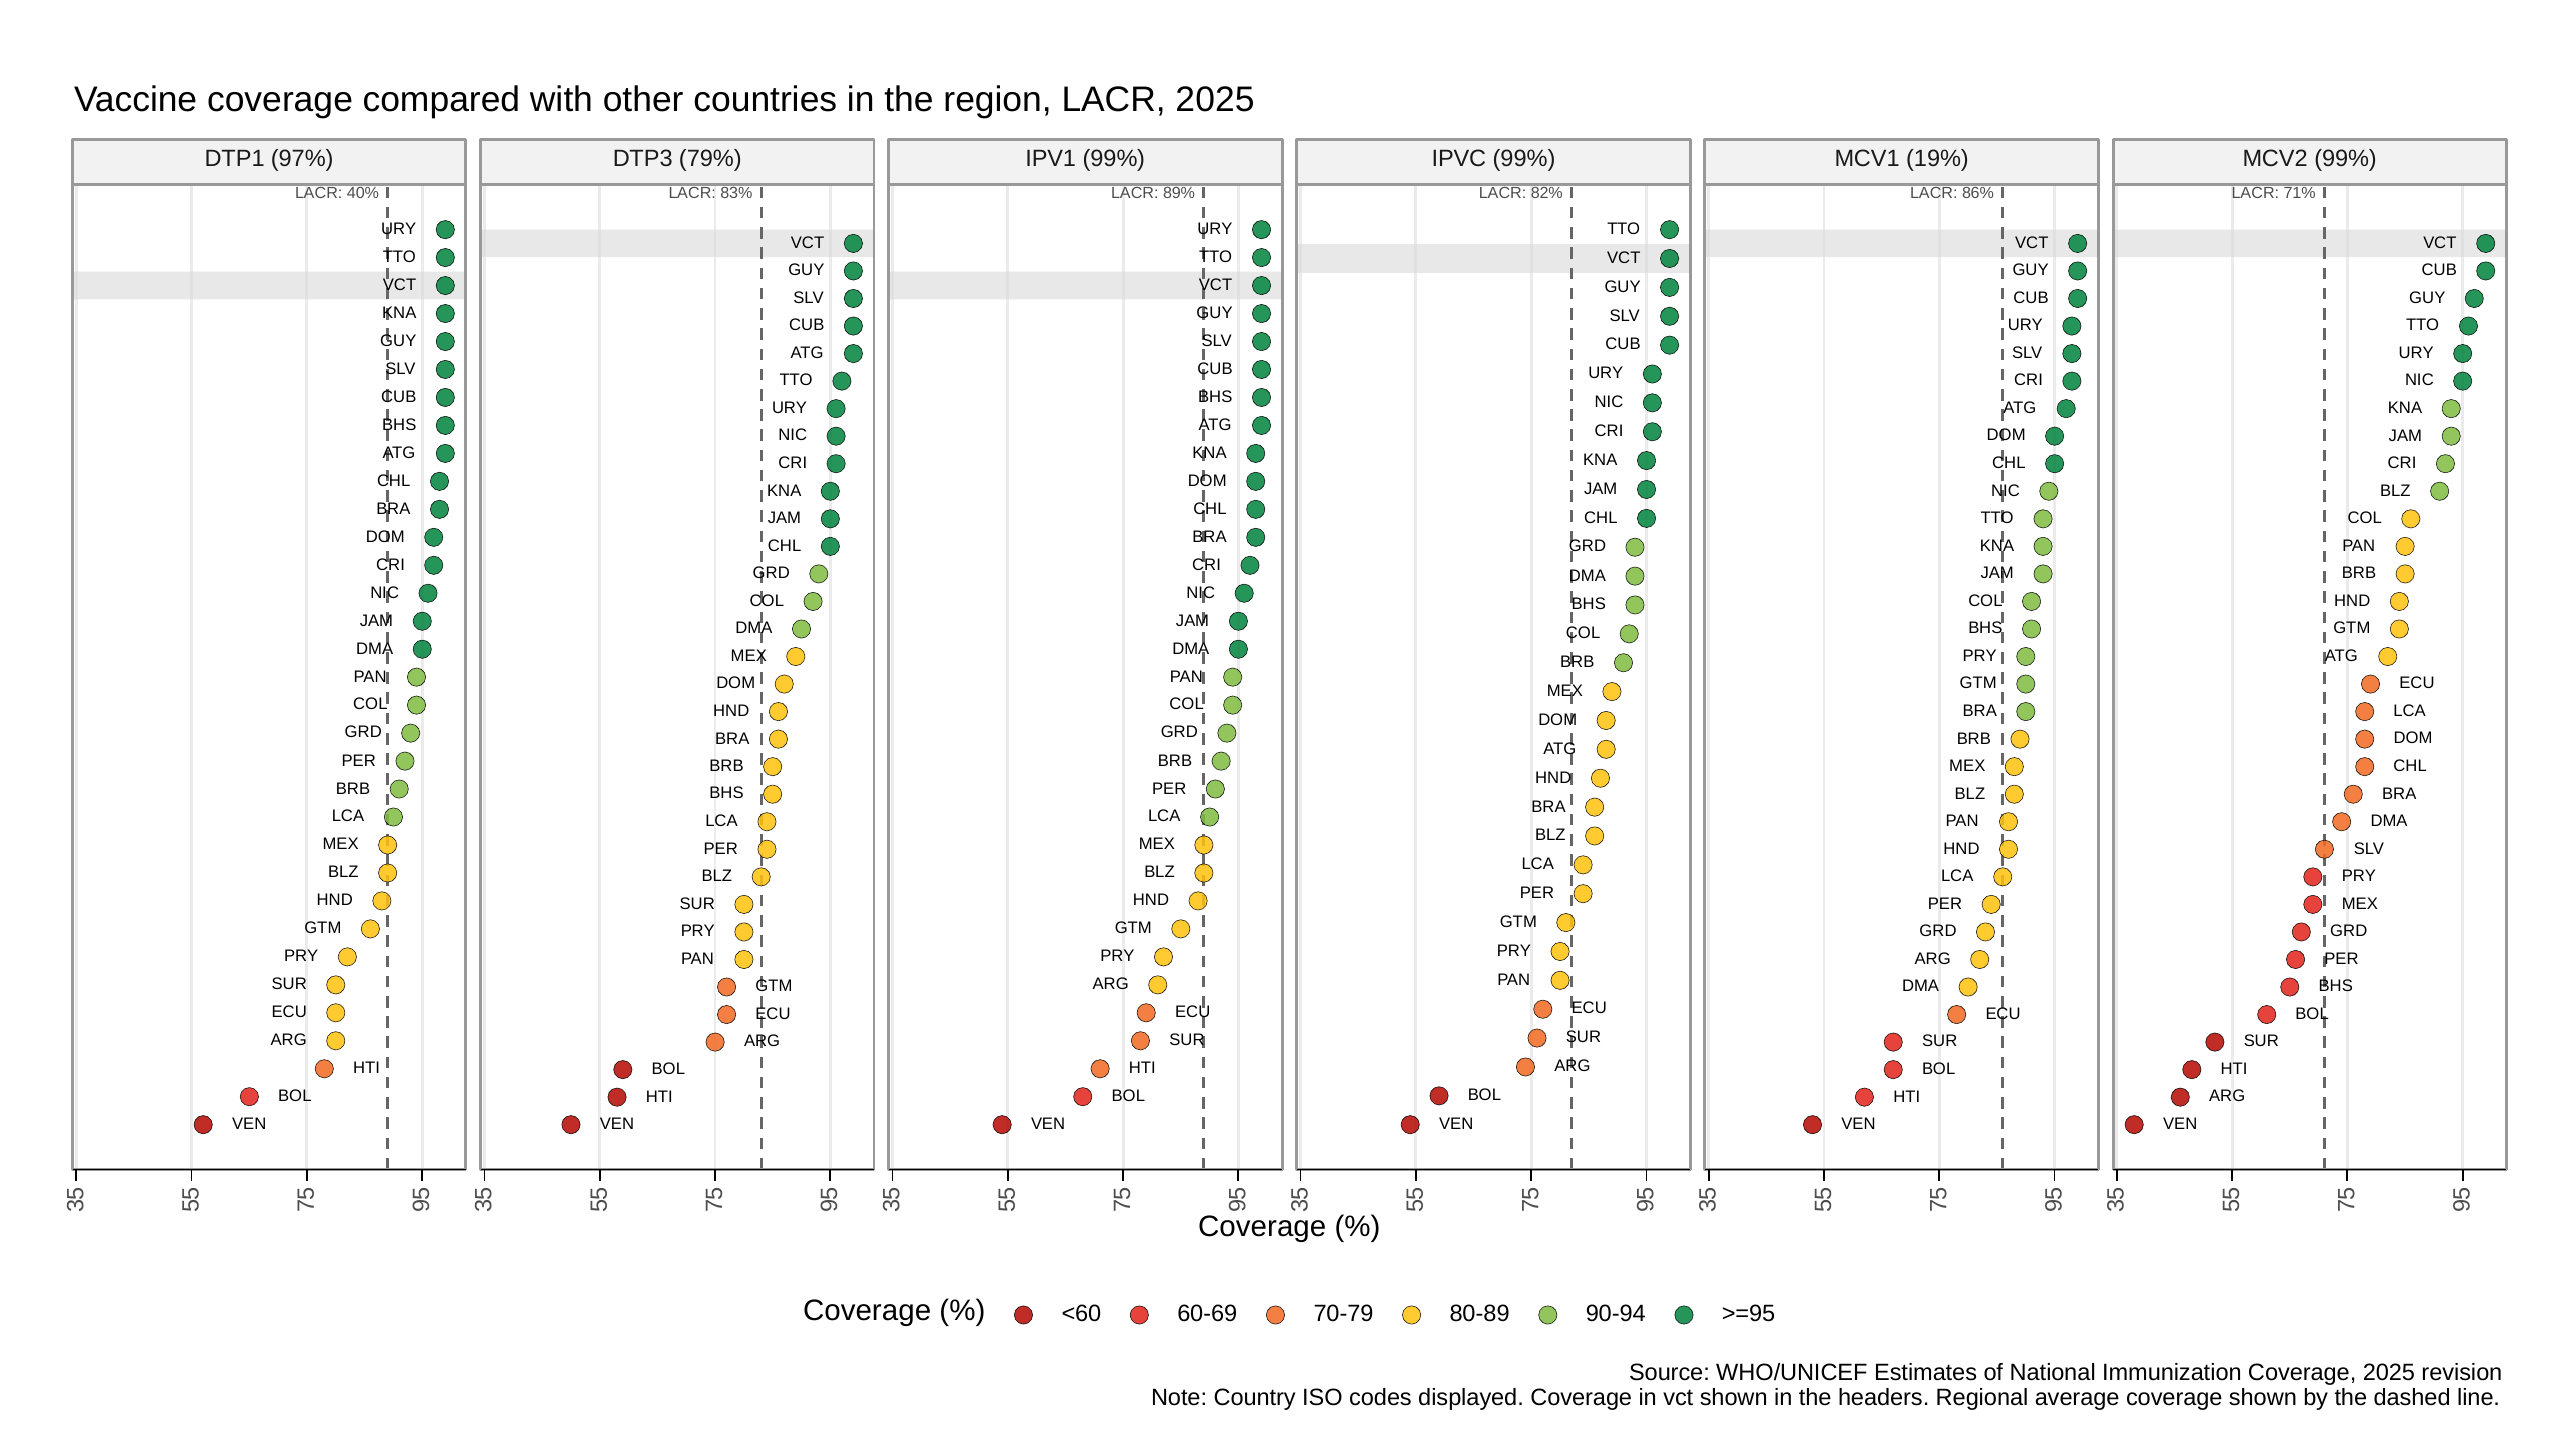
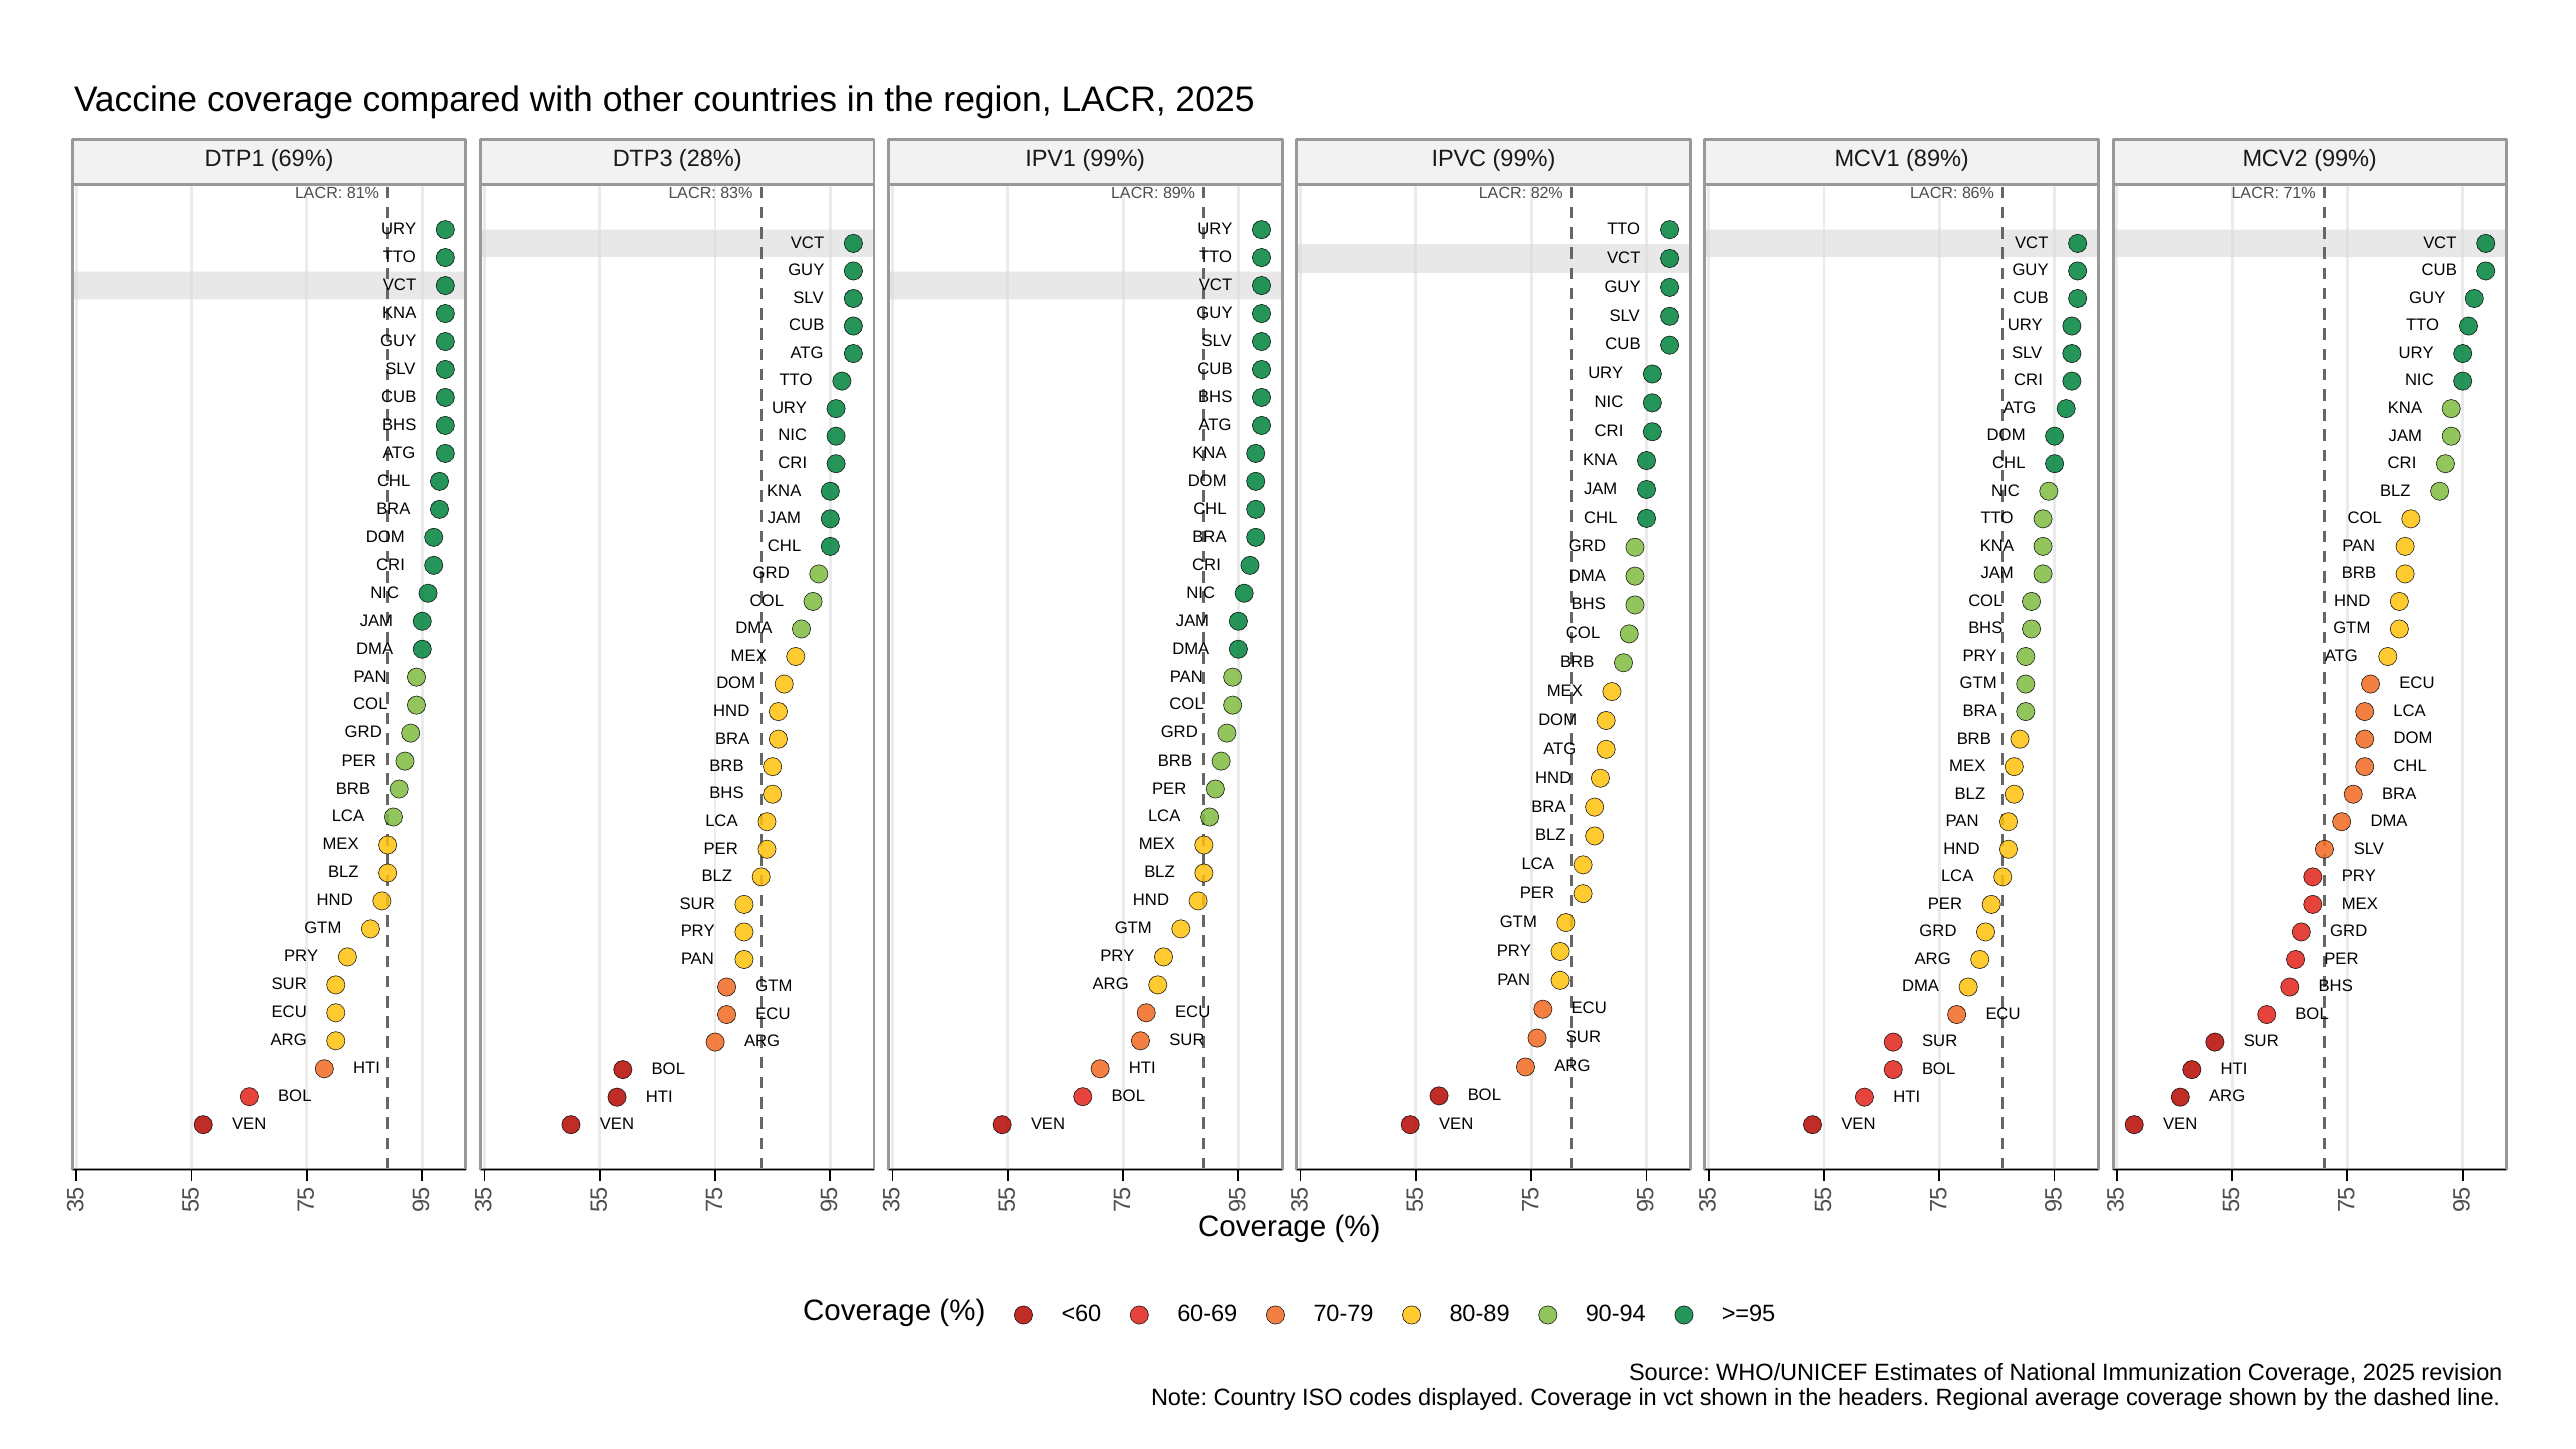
97%: 97% -> 69% (302, 159)
79%: 79% -> 28% (710, 159)
MCV1 19%: 19% -> 89% (1937, 159)
40%: 40% -> 81% (363, 193)
